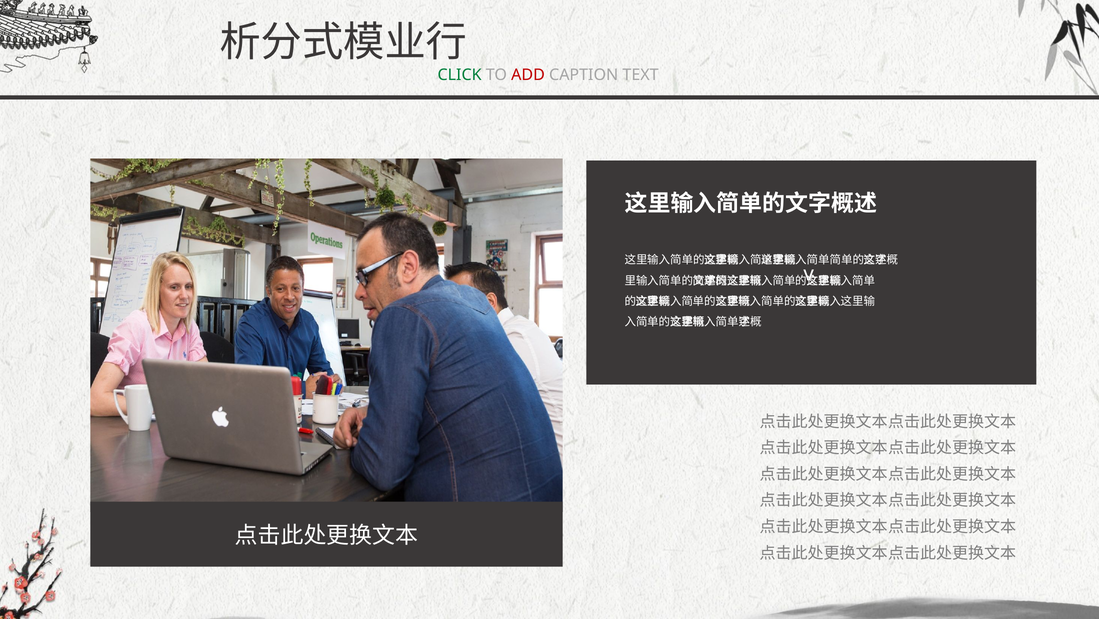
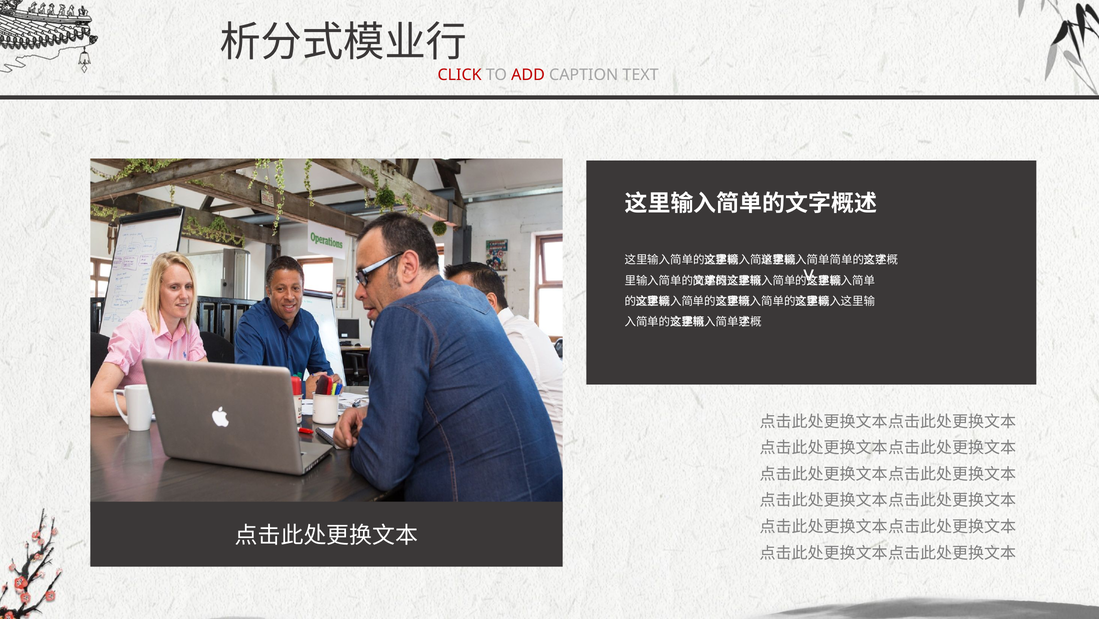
CLICK colour: green -> red (460, 75)
